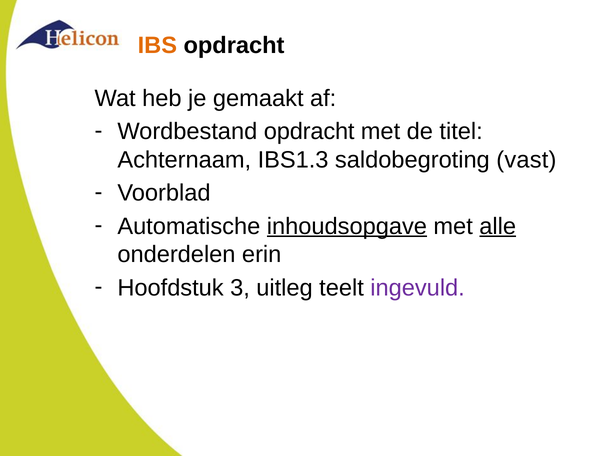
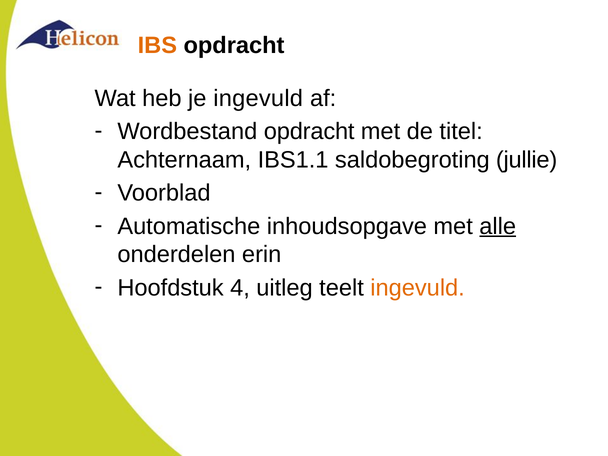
je gemaakt: gemaakt -> ingevuld (258, 98)
IBS1.3: IBS1.3 -> IBS1.1 (293, 160)
vast: vast -> jullie (527, 160)
inhoudsopgave underline: present -> none (347, 226)
3: 3 -> 4 (240, 288)
ingevuld colour: purple -> orange (418, 288)
